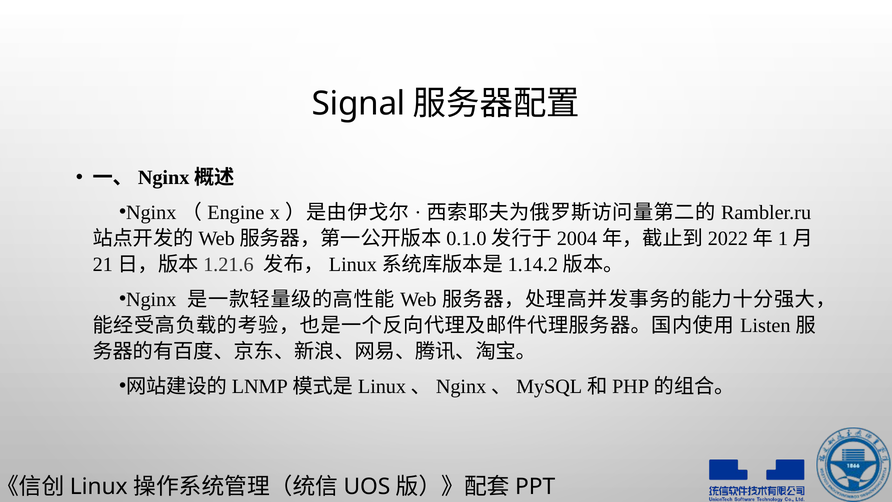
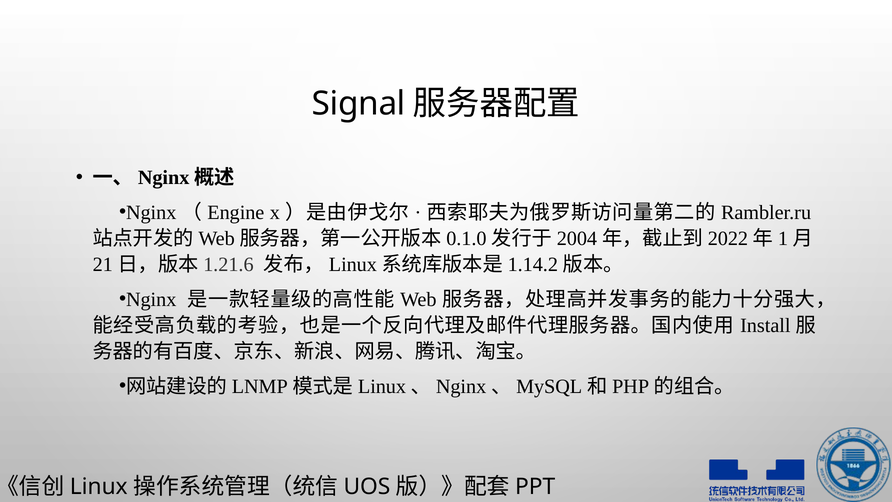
Listen: Listen -> Install (765, 325)
